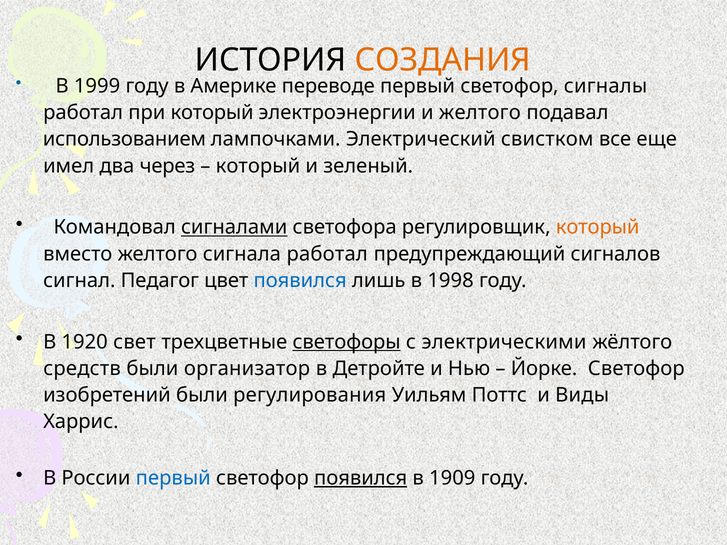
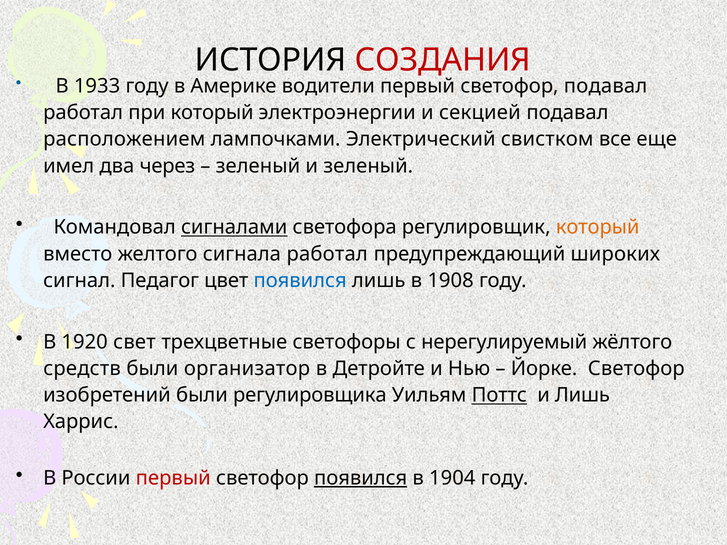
СОЗДАНИЯ colour: orange -> red (443, 60)
1999: 1999 -> 1933 (97, 86)
переводе: переводе -> водители (328, 86)
светофор сигналы: сигналы -> подавал (606, 86)
и желтого: желтого -> секцией (480, 113)
использованием: использованием -> расположением (124, 139)
который: который -> зеленый (258, 166)
сигналов: сигналов -> широких (615, 254)
1998: 1998 -> 1908 (451, 281)
светофоры underline: present -> none (347, 342)
электрическими: электрическими -> нерегулируемый (504, 342)
регулирования: регулирования -> регулировщика (310, 395)
Поттс underline: none -> present (499, 395)
и Виды: Виды -> Лишь (582, 395)
первый colour: blue -> red (173, 478)
1909: 1909 -> 1904 (452, 478)
